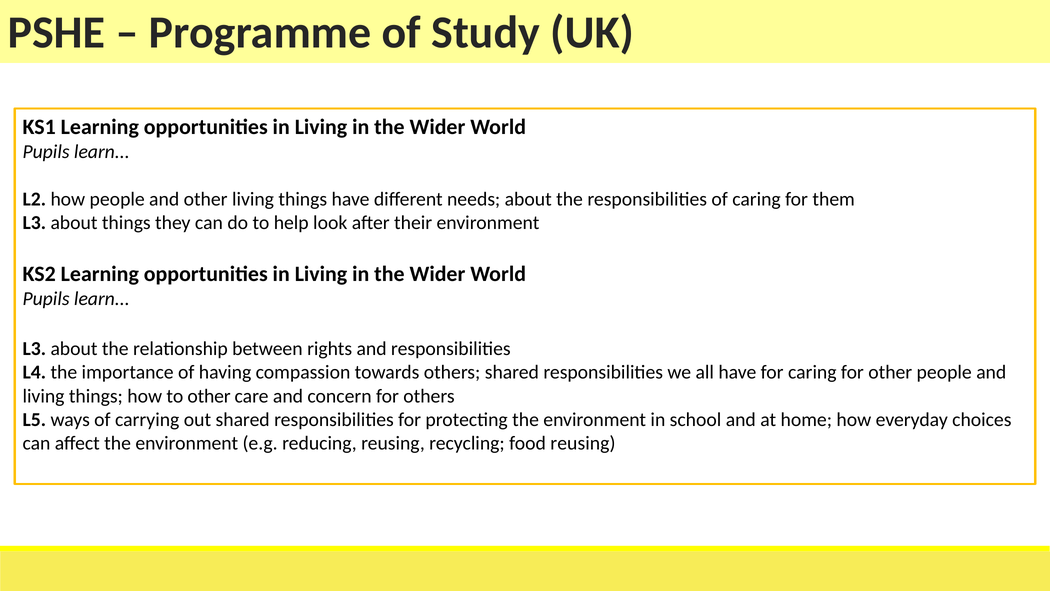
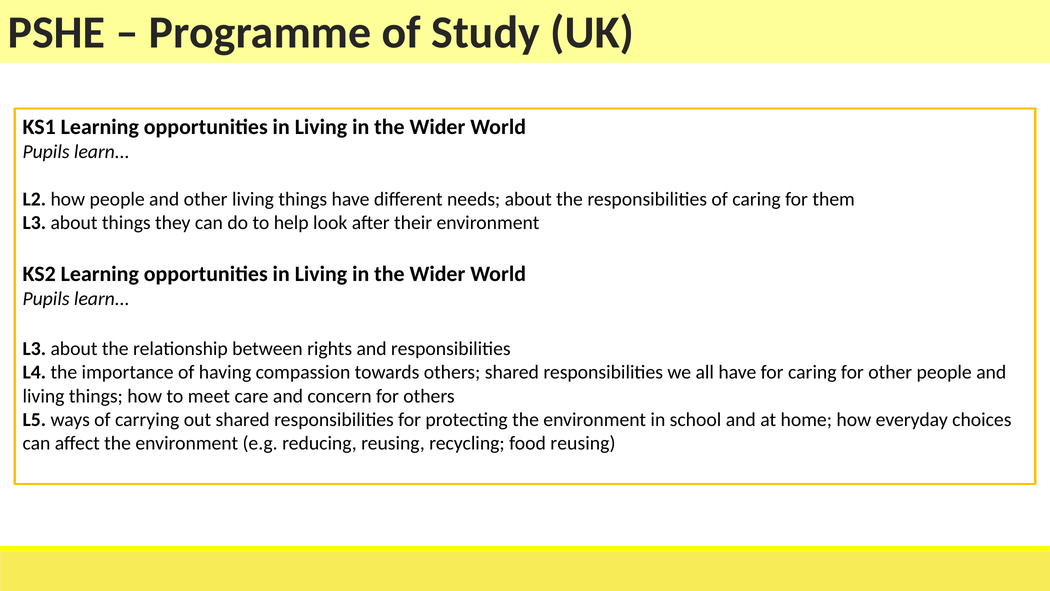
to other: other -> meet (209, 396)
